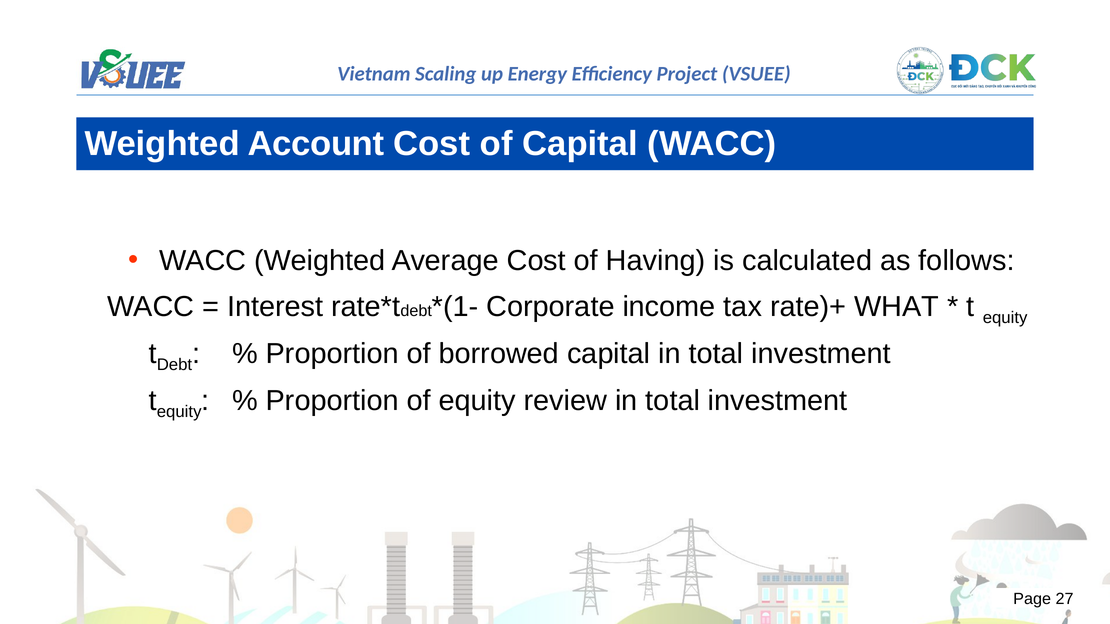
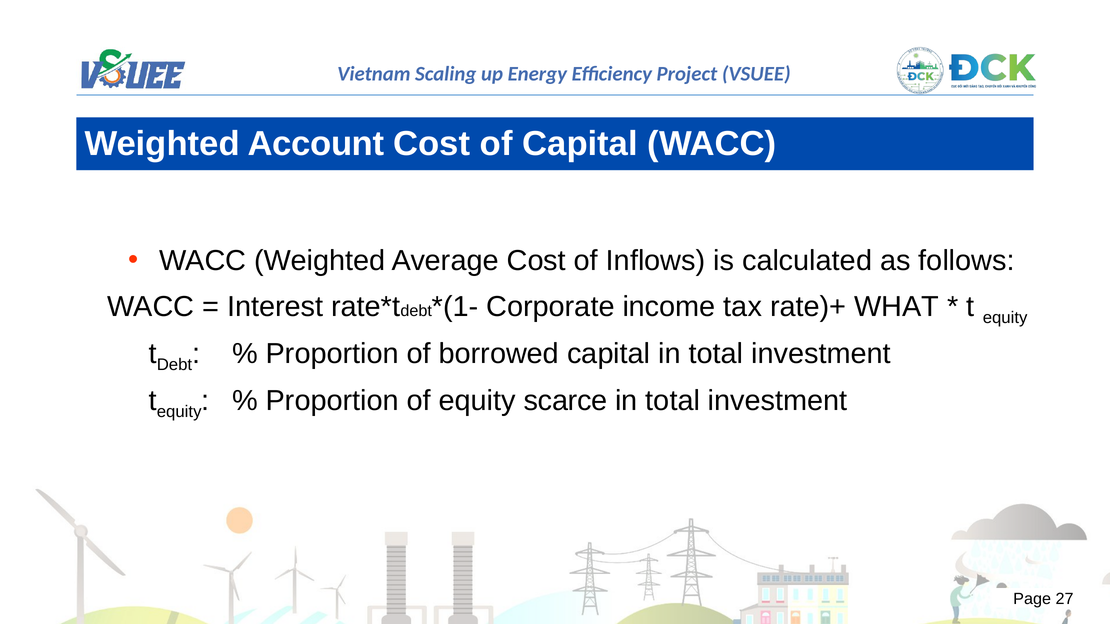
Having: Having -> Inflows (656, 261)
review: review -> scarce (566, 401)
